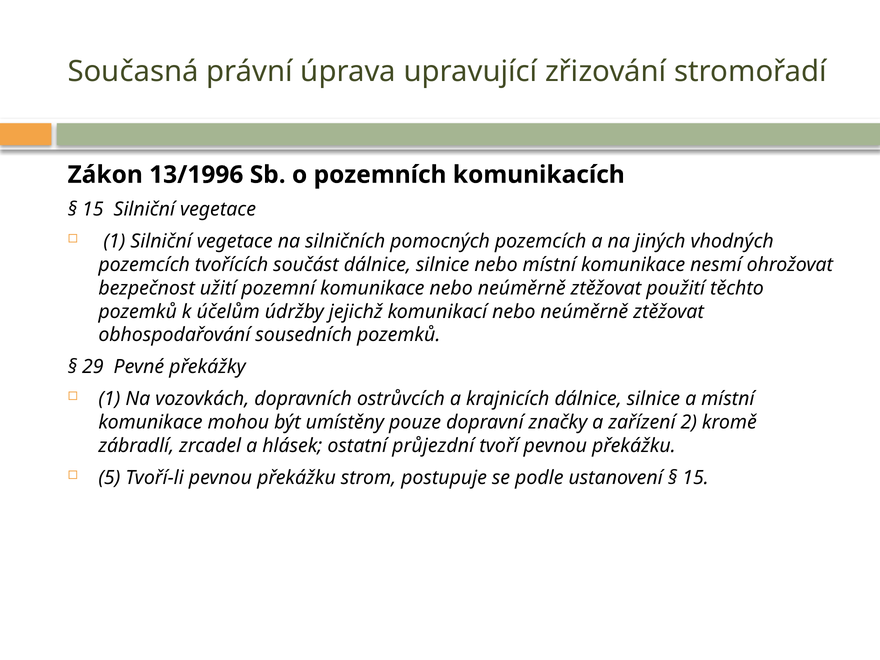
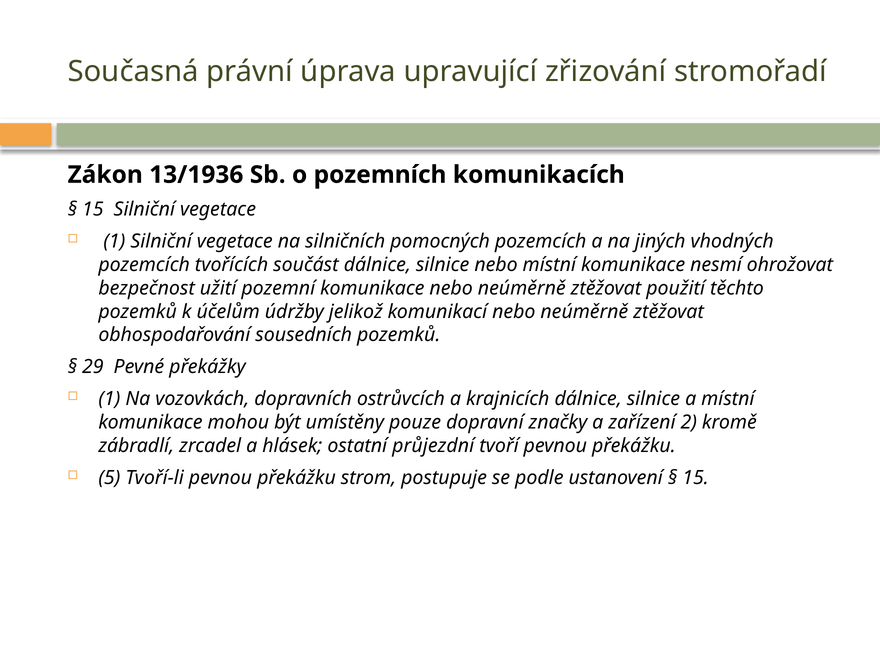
13/1996: 13/1996 -> 13/1936 (196, 175)
jejichž: jejichž -> jelikož (356, 312)
